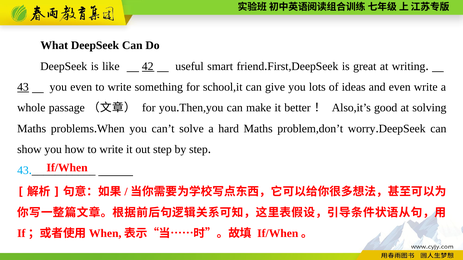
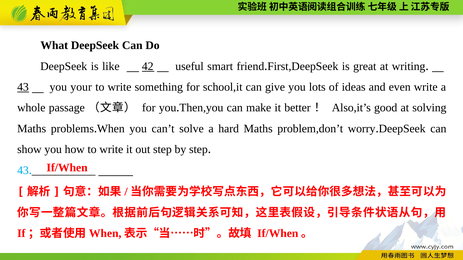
you even: even -> your (81, 87)
